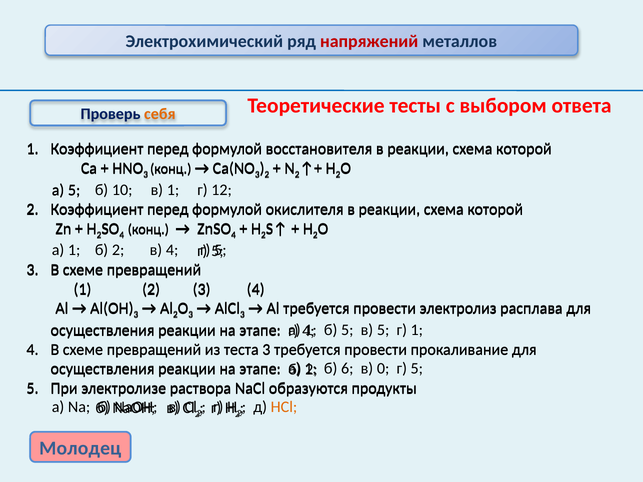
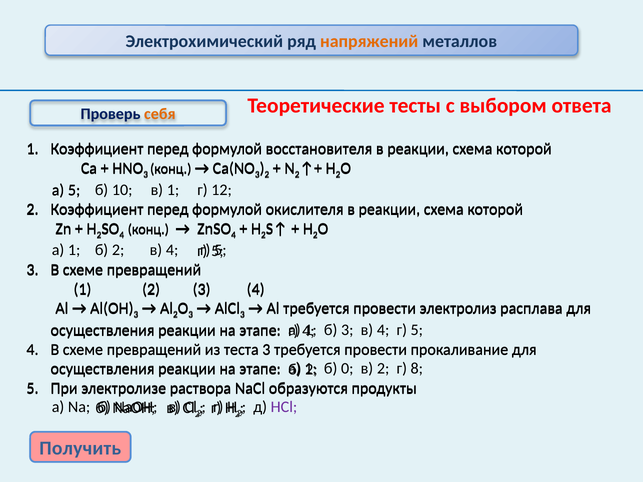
напряжений colour: red -> orange (369, 41)
б 5: 5 -> 3 (347, 330)
5: 5 -> 4 (383, 330)
1: 1 -> 5 (417, 330)
6: 6 -> 0 (347, 369)
в 0: 0 -> 2 (383, 369)
5: 5 -> 8 (417, 369)
HCl colour: orange -> purple (284, 407)
Молодец: Молодец -> Получить (80, 448)
